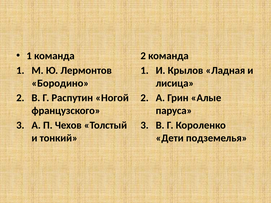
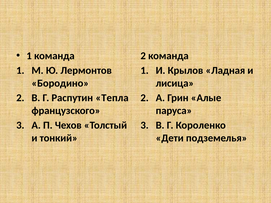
Ногой: Ногой -> Тепла (112, 98)
